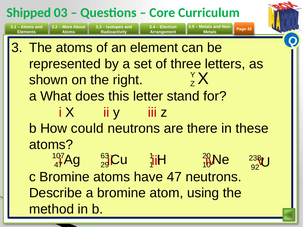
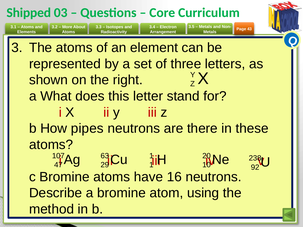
could: could -> pipes (87, 129)
have 47: 47 -> 16 (174, 177)
